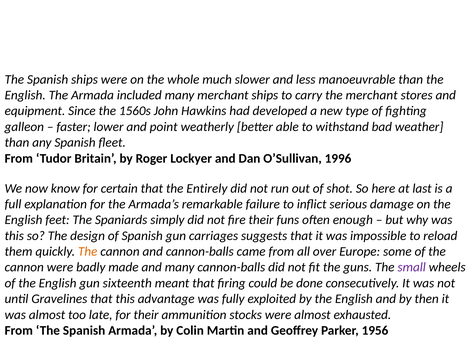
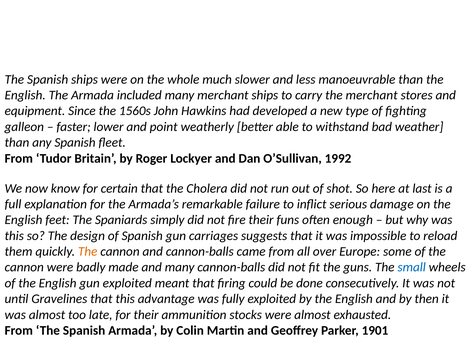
1996: 1996 -> 1992 (338, 158)
Entirely: Entirely -> Cholera (207, 188)
small colour: purple -> blue (412, 267)
gun sixteenth: sixteenth -> exploited (127, 283)
1956: 1956 -> 1901 (375, 330)
